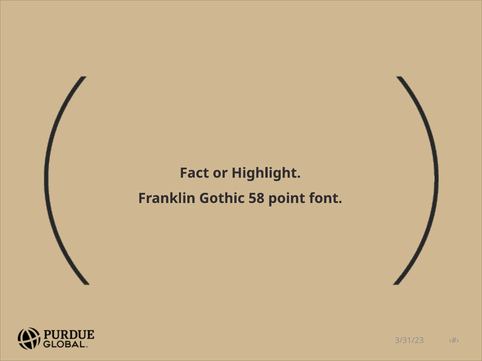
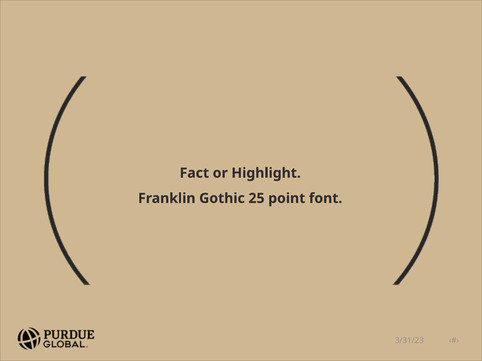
58: 58 -> 25 (256, 199)
